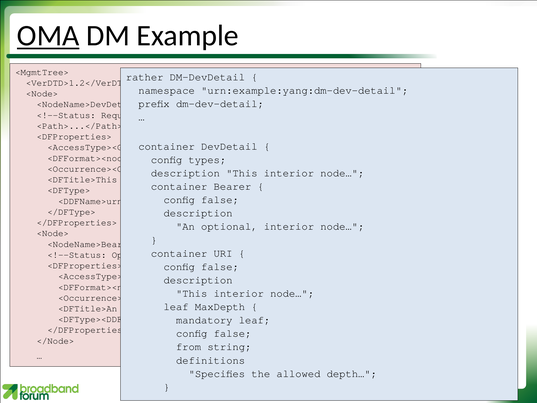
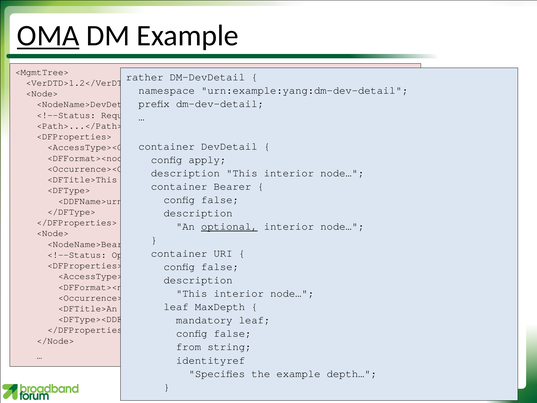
types: types -> apply (207, 160)
optional underline: none -> present (229, 226)
definitions: definitions -> identityref (211, 360)
the allowed: allowed -> example (298, 373)
